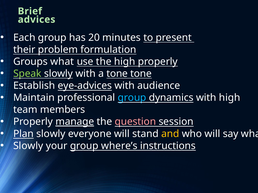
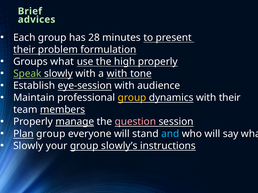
20: 20 -> 28 (94, 38)
a tone: tone -> with (117, 74)
eye-advices: eye-advices -> eye-session (85, 86)
group colour: light blue -> yellow (132, 98)
with high: high -> their (230, 98)
members underline: none -> present (63, 110)
Plan slowly: slowly -> group (51, 134)
and colour: yellow -> light blue (170, 134)
where’s: where’s -> slowly’s (119, 146)
